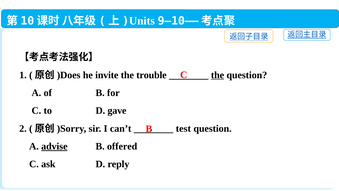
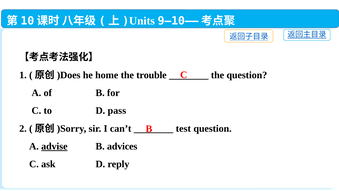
invite: invite -> home (107, 75)
the underline: present -> none (218, 75)
gave: gave -> pass (117, 111)
offered: offered -> advices (122, 146)
